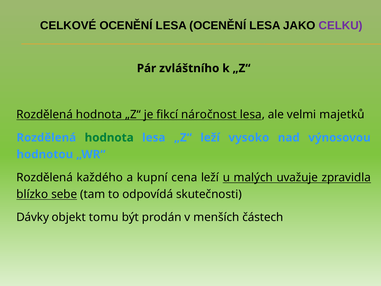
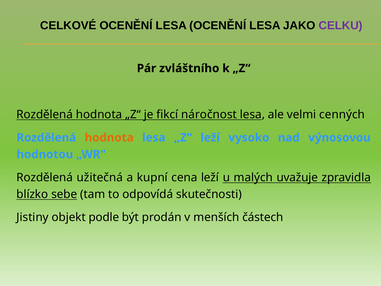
majetků: majetků -> cenných (342, 114)
hodnota colour: green -> orange (109, 138)
každého: každého -> užitečná (100, 177)
Dávky: Dávky -> Jistiny (33, 217)
tomu: tomu -> podle (104, 217)
